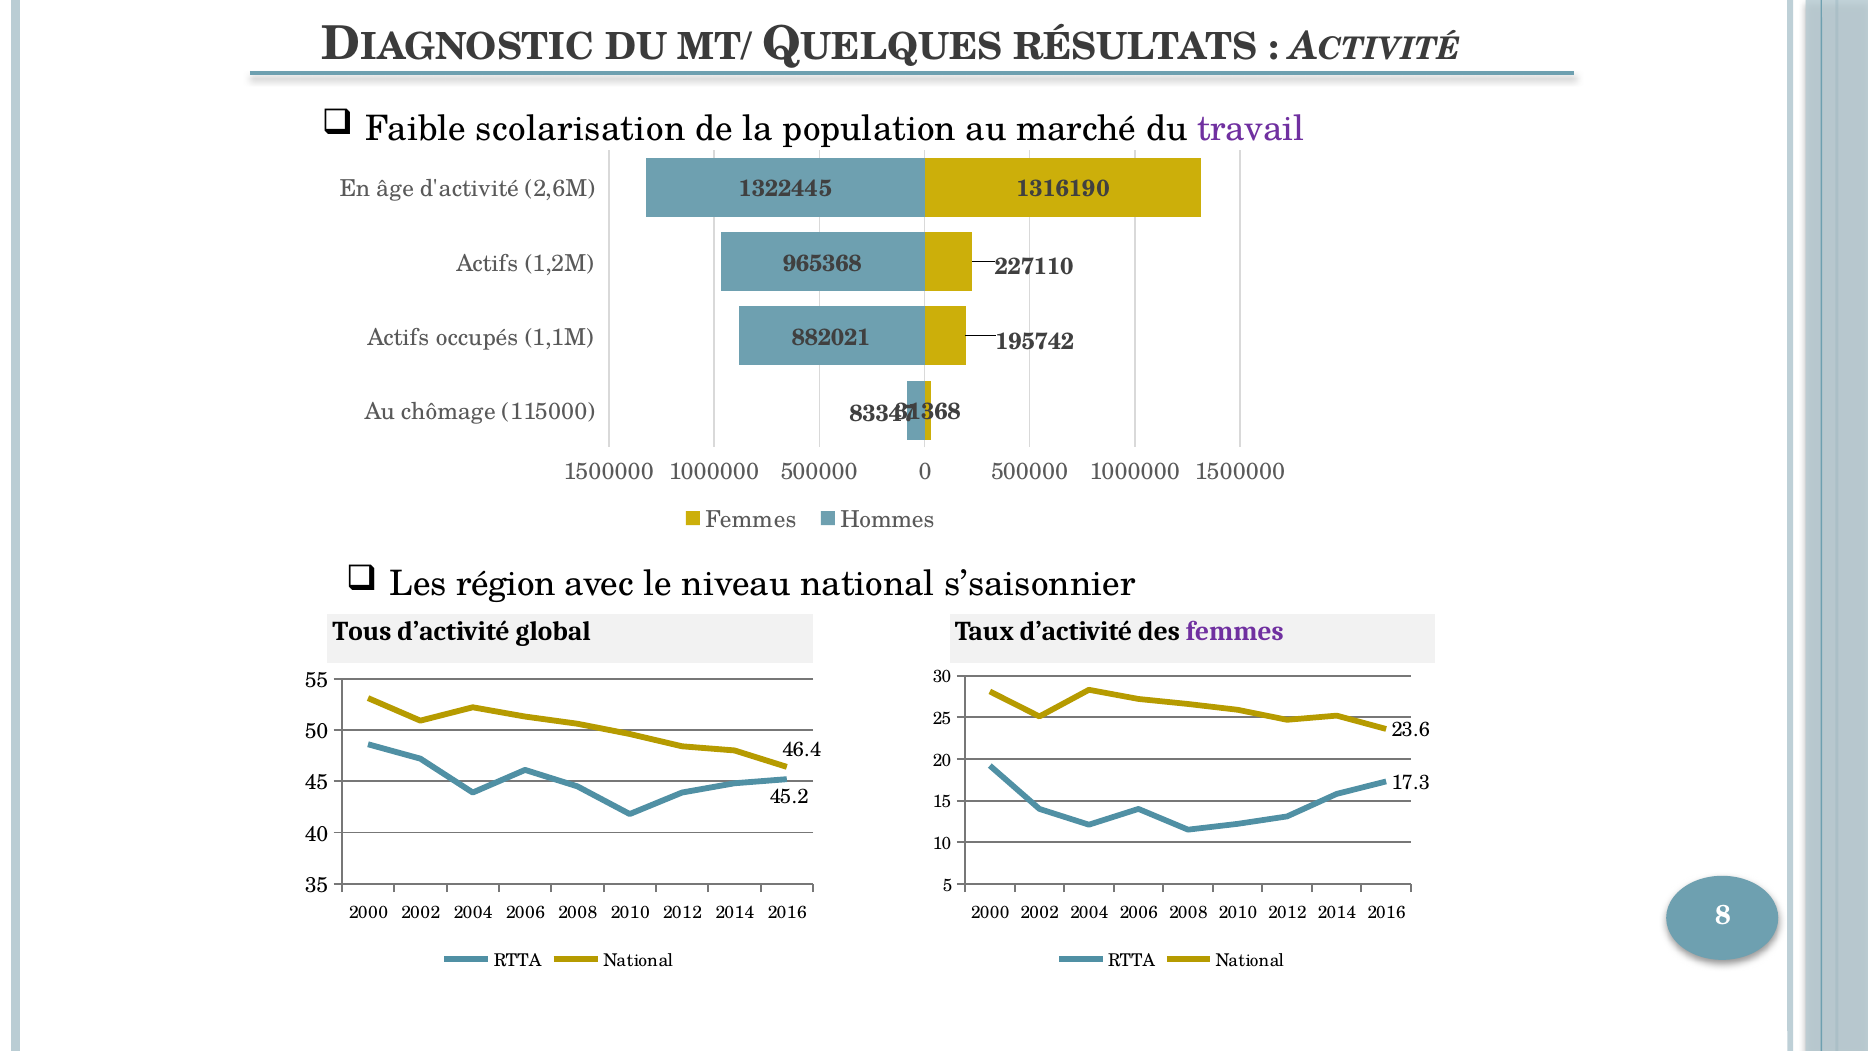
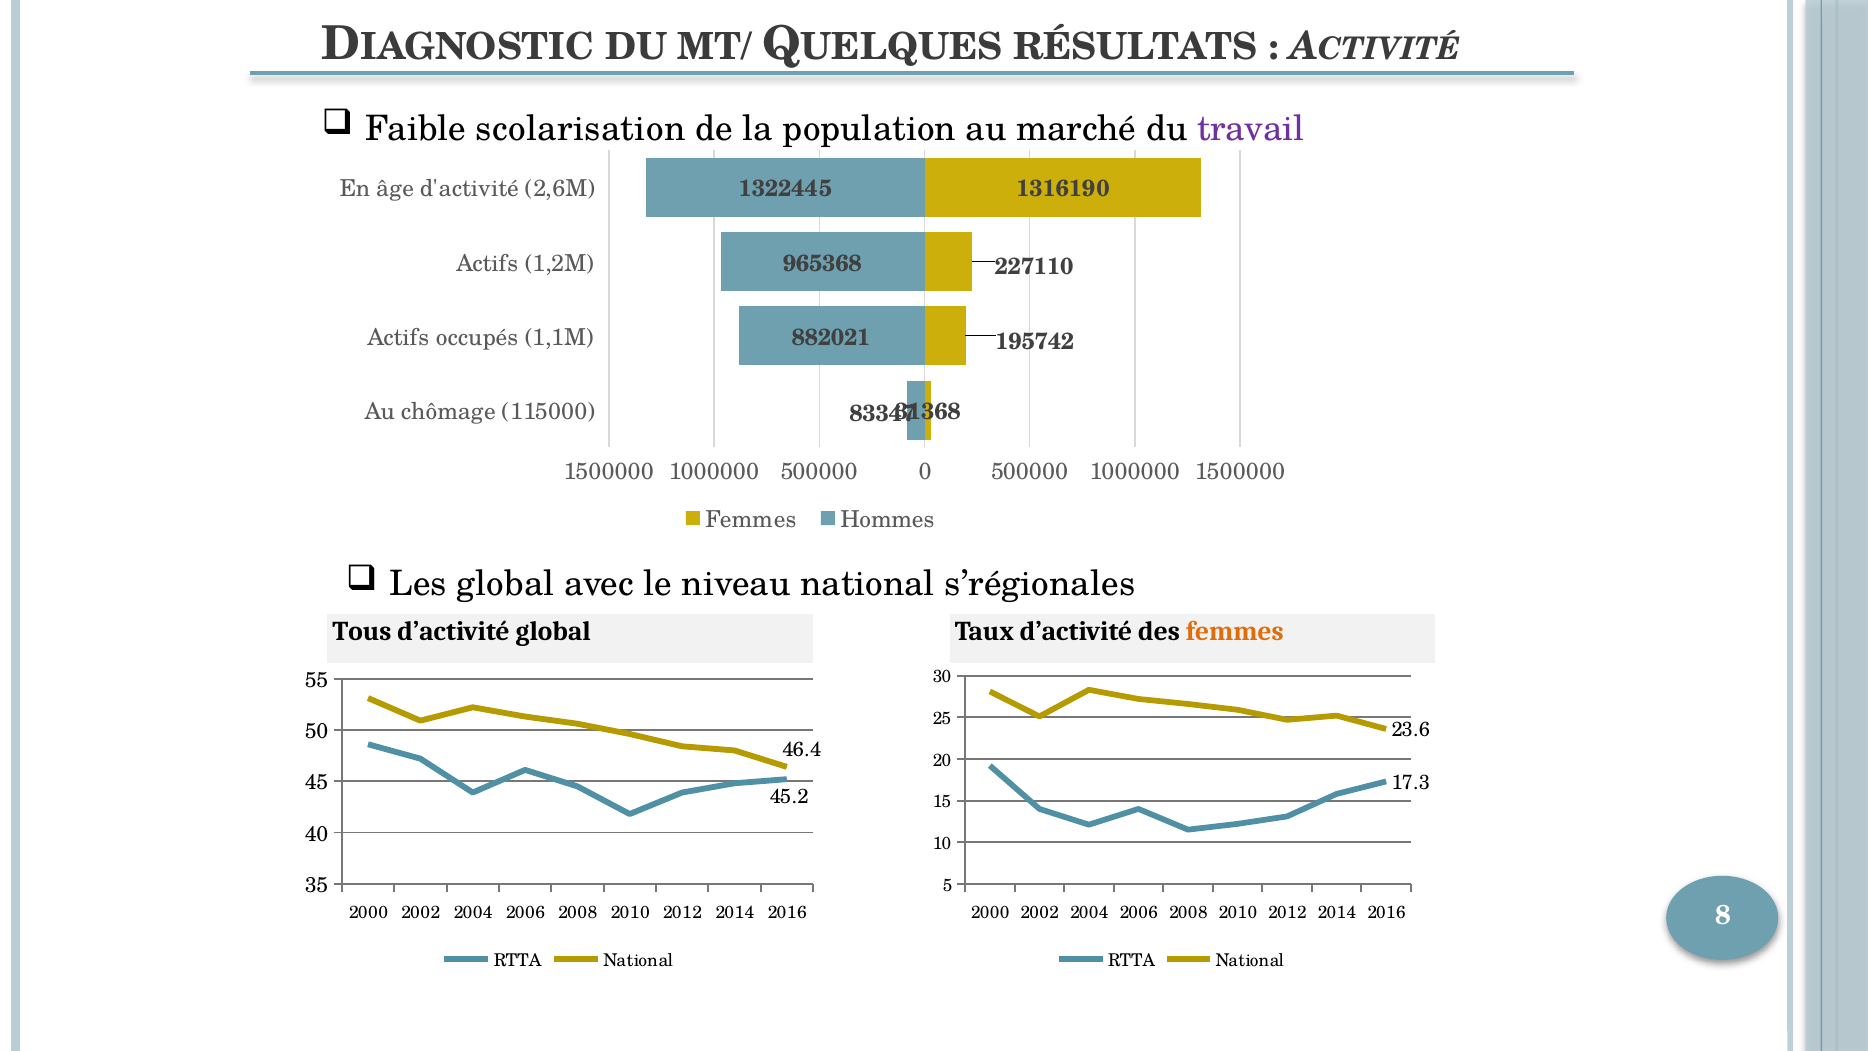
Les région: région -> global (506, 584)
s’saisonnier: s’saisonnier -> s’régionales (1040, 584)
femmes colour: purple -> orange (1235, 632)
